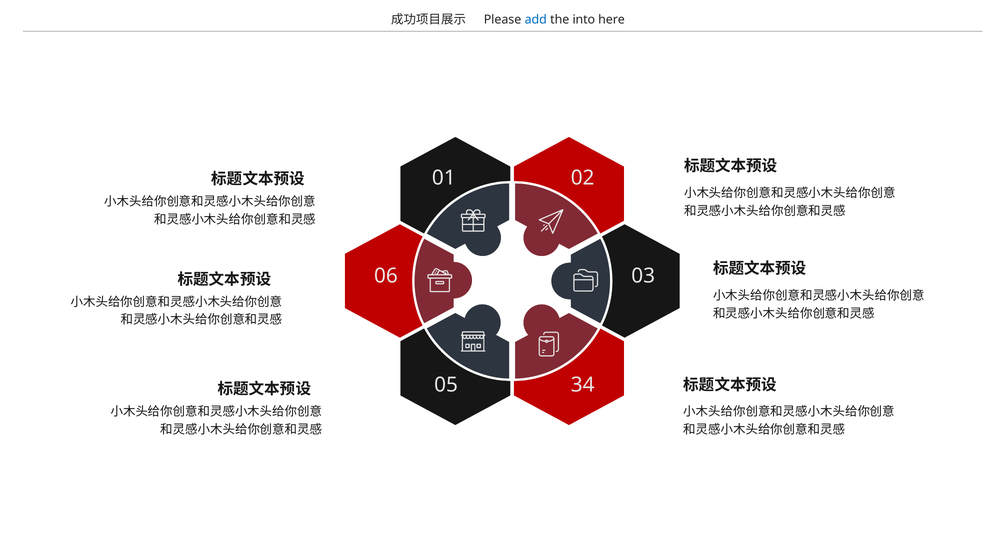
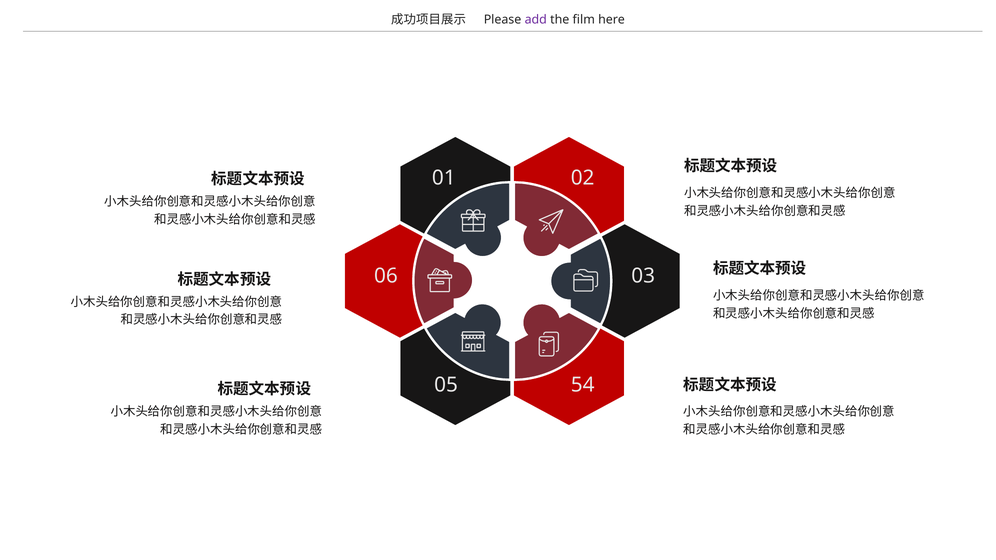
add colour: blue -> purple (536, 20)
into: into -> film (584, 20)
34: 34 -> 54 (583, 385)
